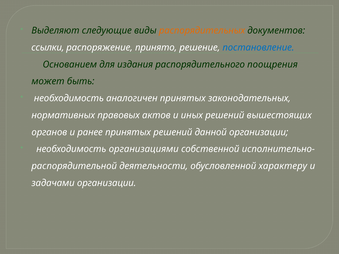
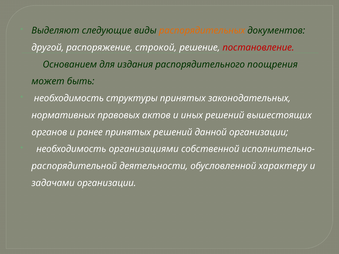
ссылки: ссылки -> другой (48, 48)
принято: принято -> строкой (156, 48)
постановление colour: blue -> red (258, 48)
аналогичен: аналогичен -> структуры (132, 98)
